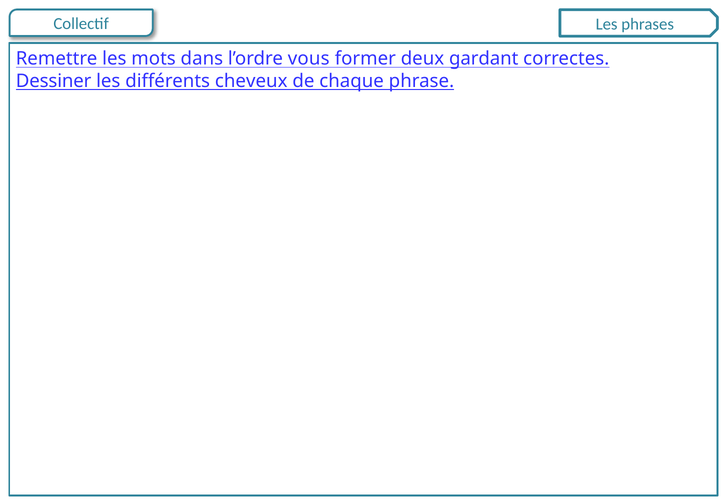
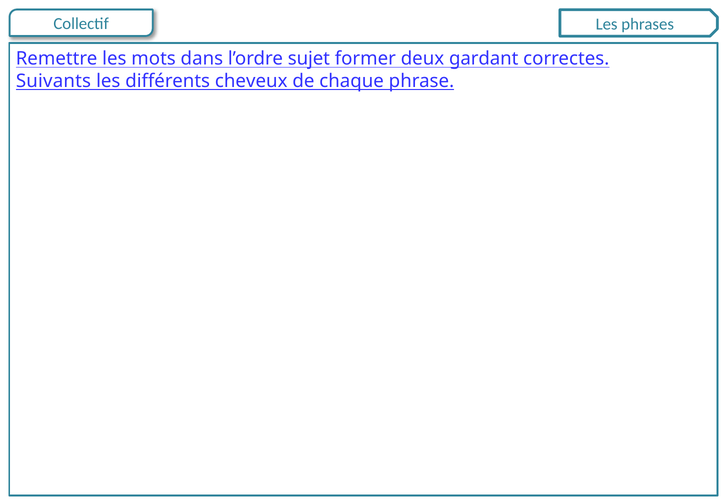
vous: vous -> sujet (309, 59)
Dessiner: Dessiner -> Suivants (53, 81)
